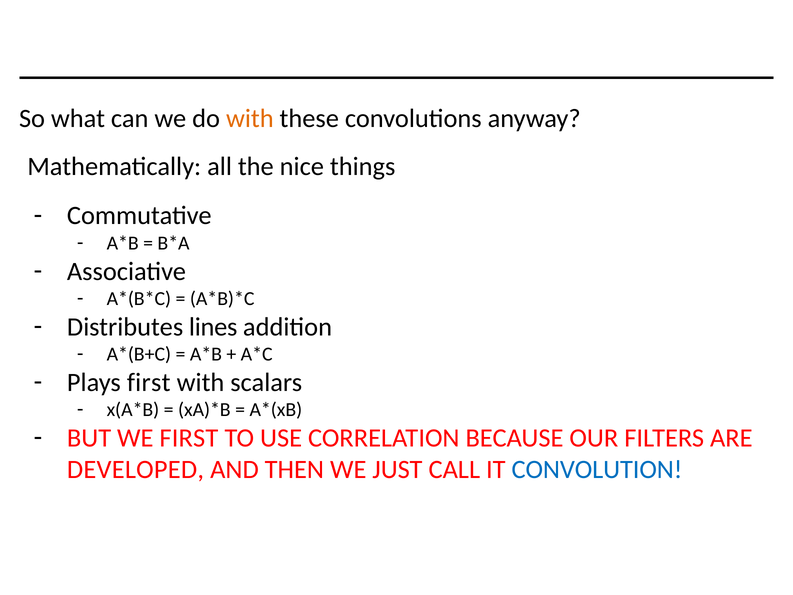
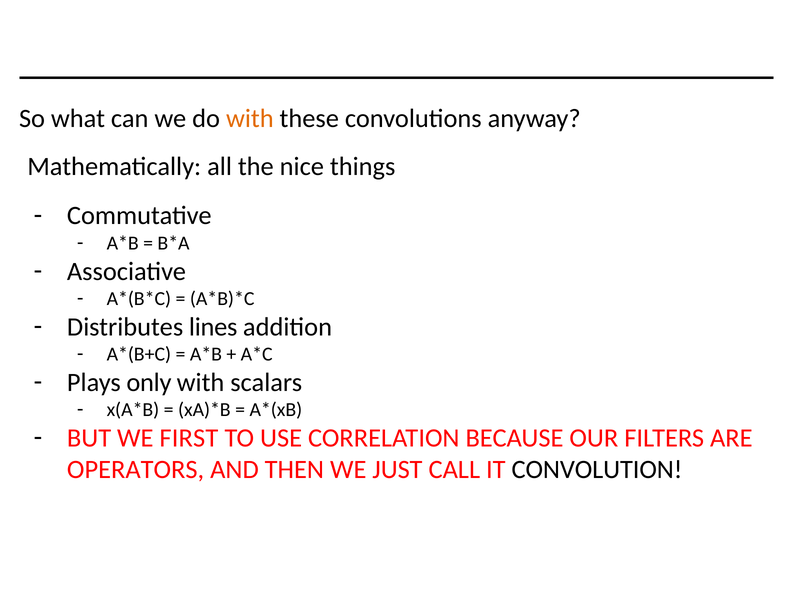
Plays first: first -> only (149, 382)
DEVELOPED: DEVELOPED -> OPERATORS (136, 469)
CONVOLUTION colour: blue -> black (597, 469)
